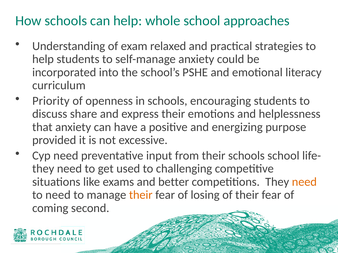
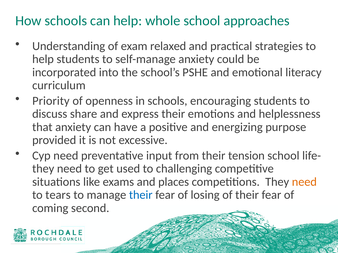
their schools: schools -> tension (246, 156)
better: better -> places (174, 182)
to need: need -> tears (58, 195)
their colour: orange -> blue (141, 195)
